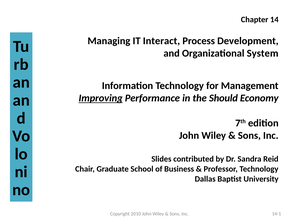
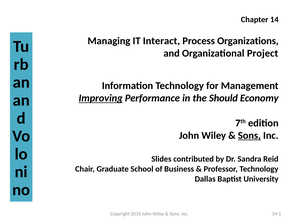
Development: Development -> Organizations (248, 41)
System: System -> Project (263, 53)
Sons underline: none -> present (249, 136)
